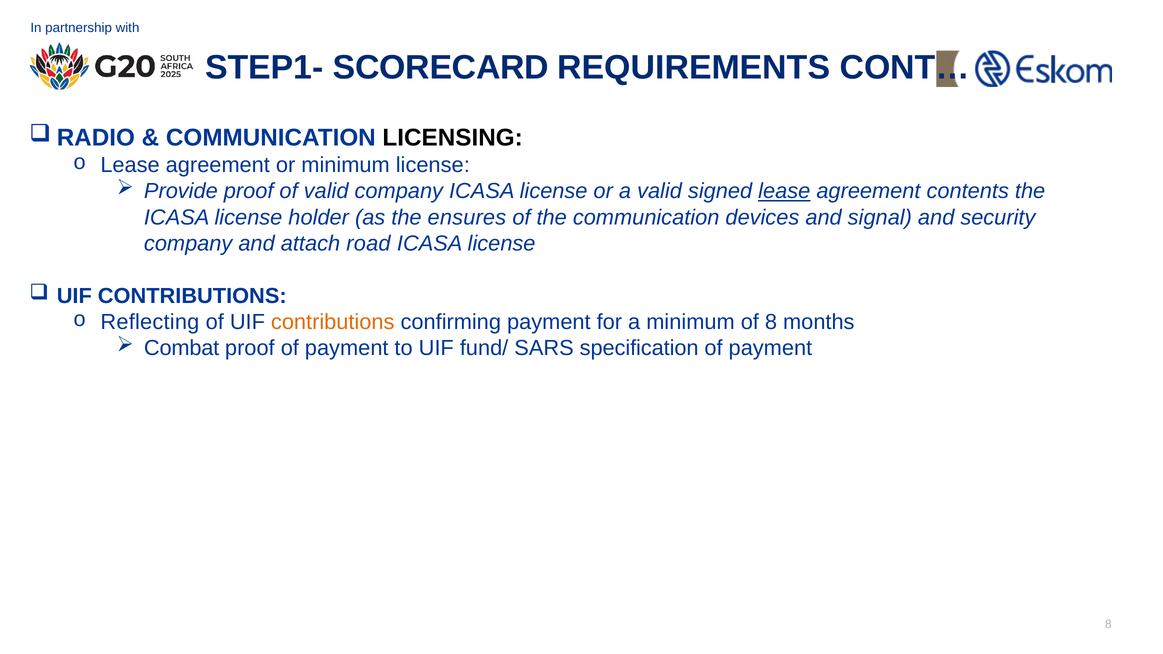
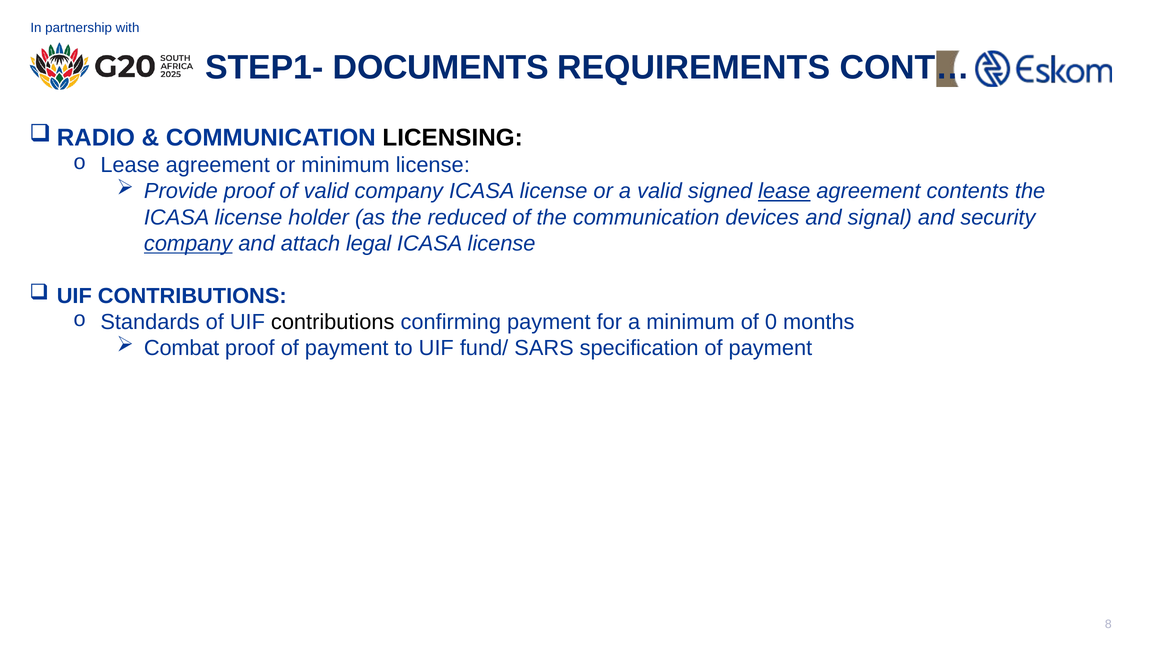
SCORECARD: SCORECARD -> DOCUMENTS (441, 67)
ensures: ensures -> reduced (467, 218)
company underline: none -> present (188, 244)
road: road -> legal (369, 244)
Reflecting: Reflecting -> Standards (150, 322)
contributions colour: orange -> black (333, 322)
of 8: 8 -> 0 (771, 322)
